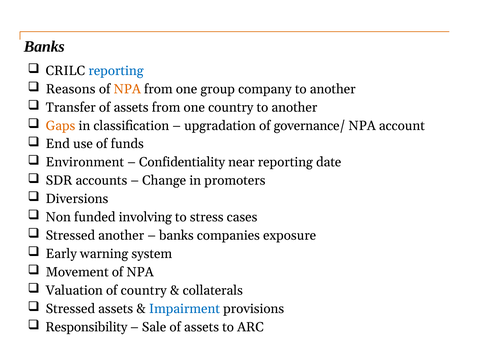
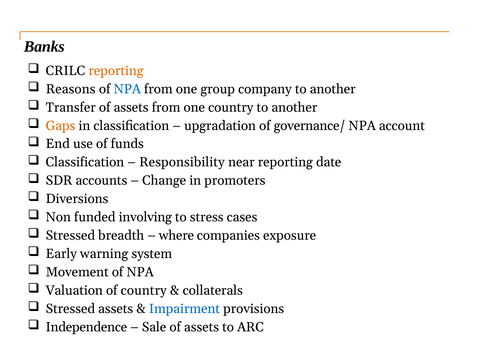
reporting colour: blue -> orange (116, 71)
NPA colour: orange -> blue (127, 89)
Environment: Environment -> Classification (85, 162)
Confidentiality: Confidentiality -> Responsibility (182, 162)
Stressed another: another -> breadth (121, 235)
banks: banks -> where (176, 235)
Responsibility: Responsibility -> Independence (86, 327)
